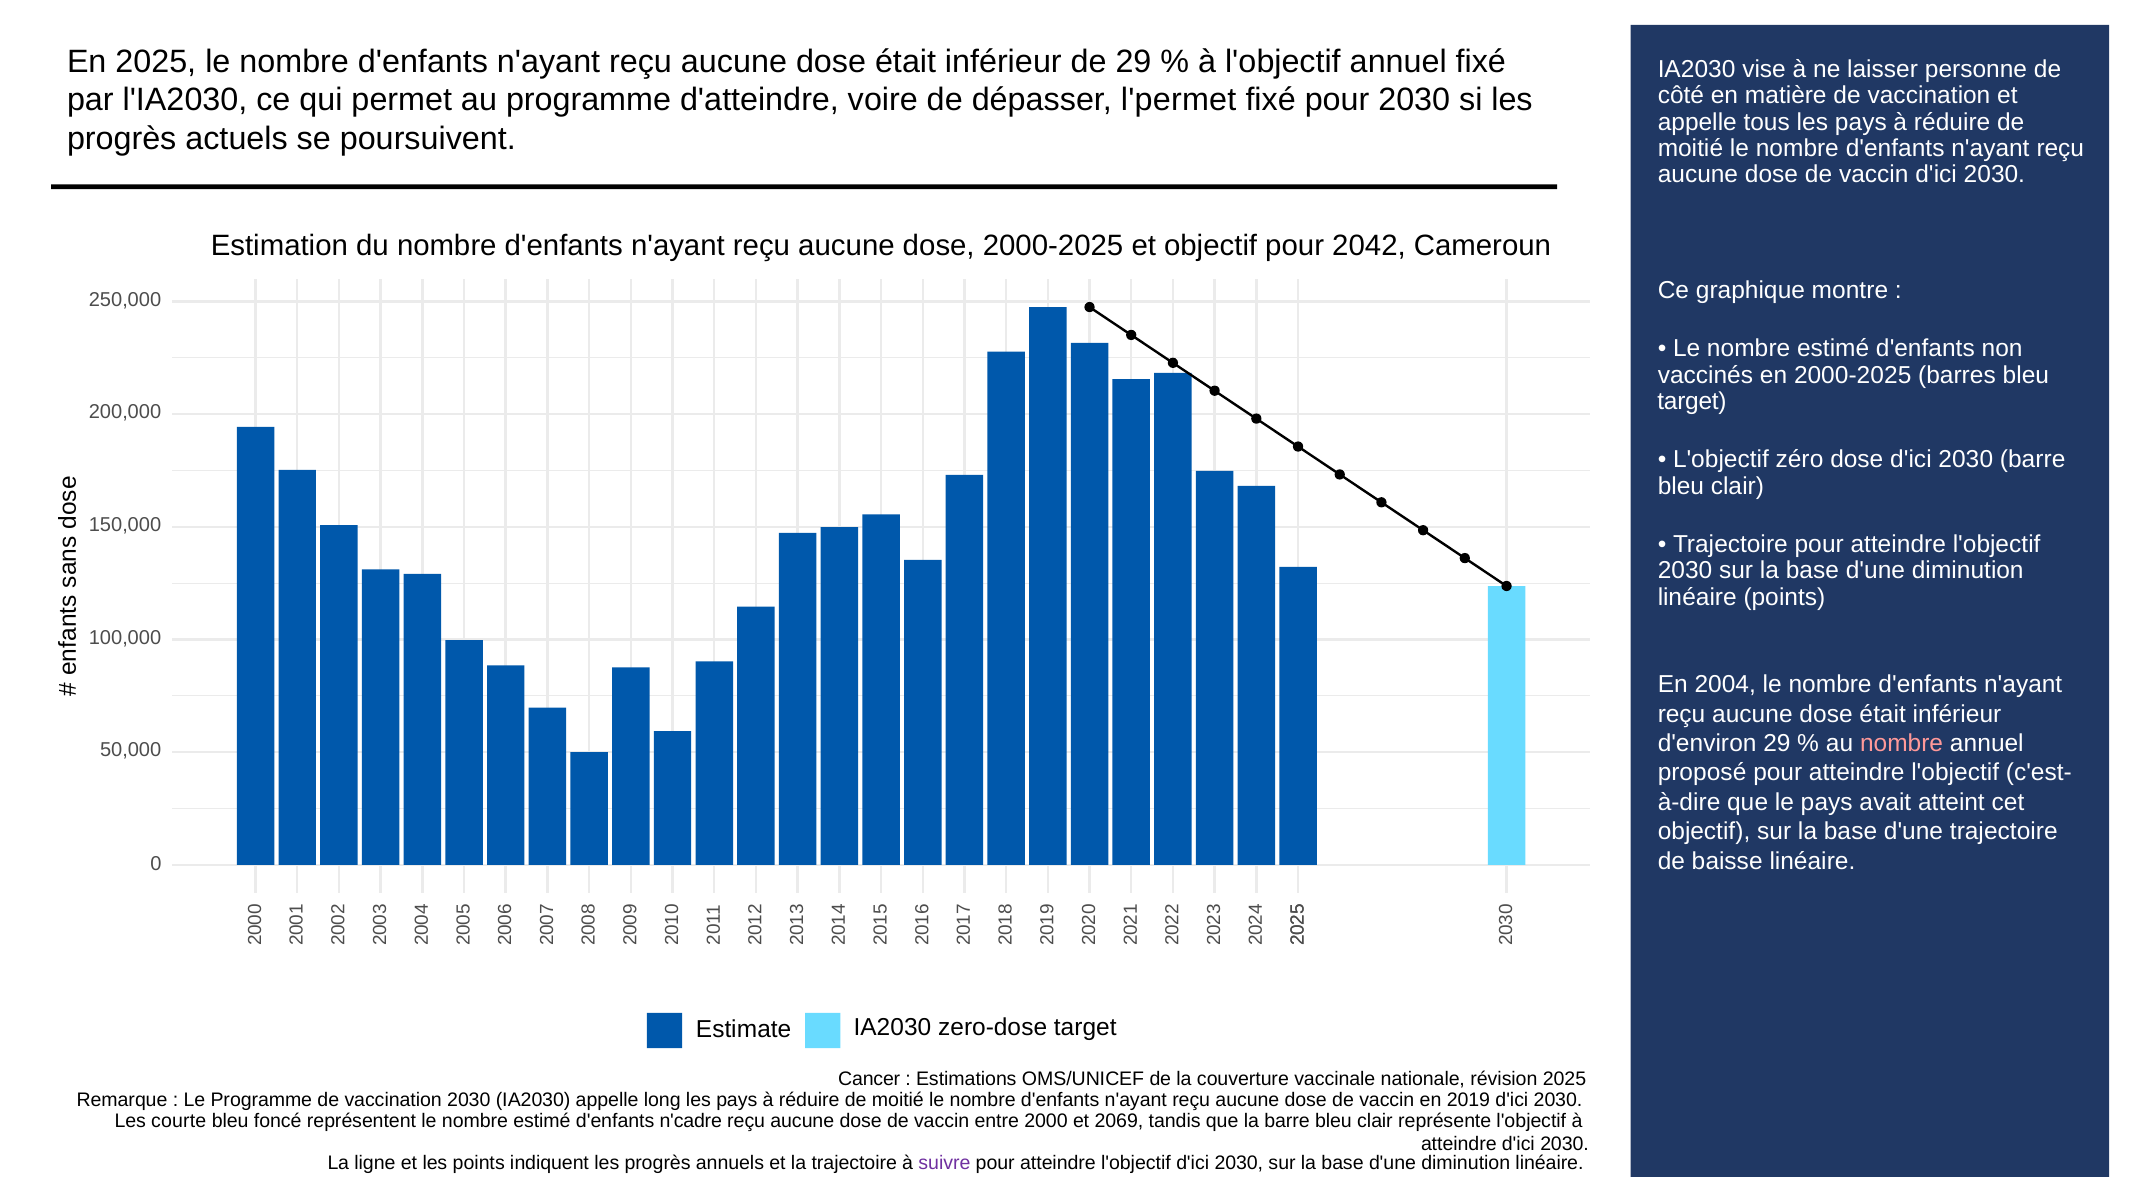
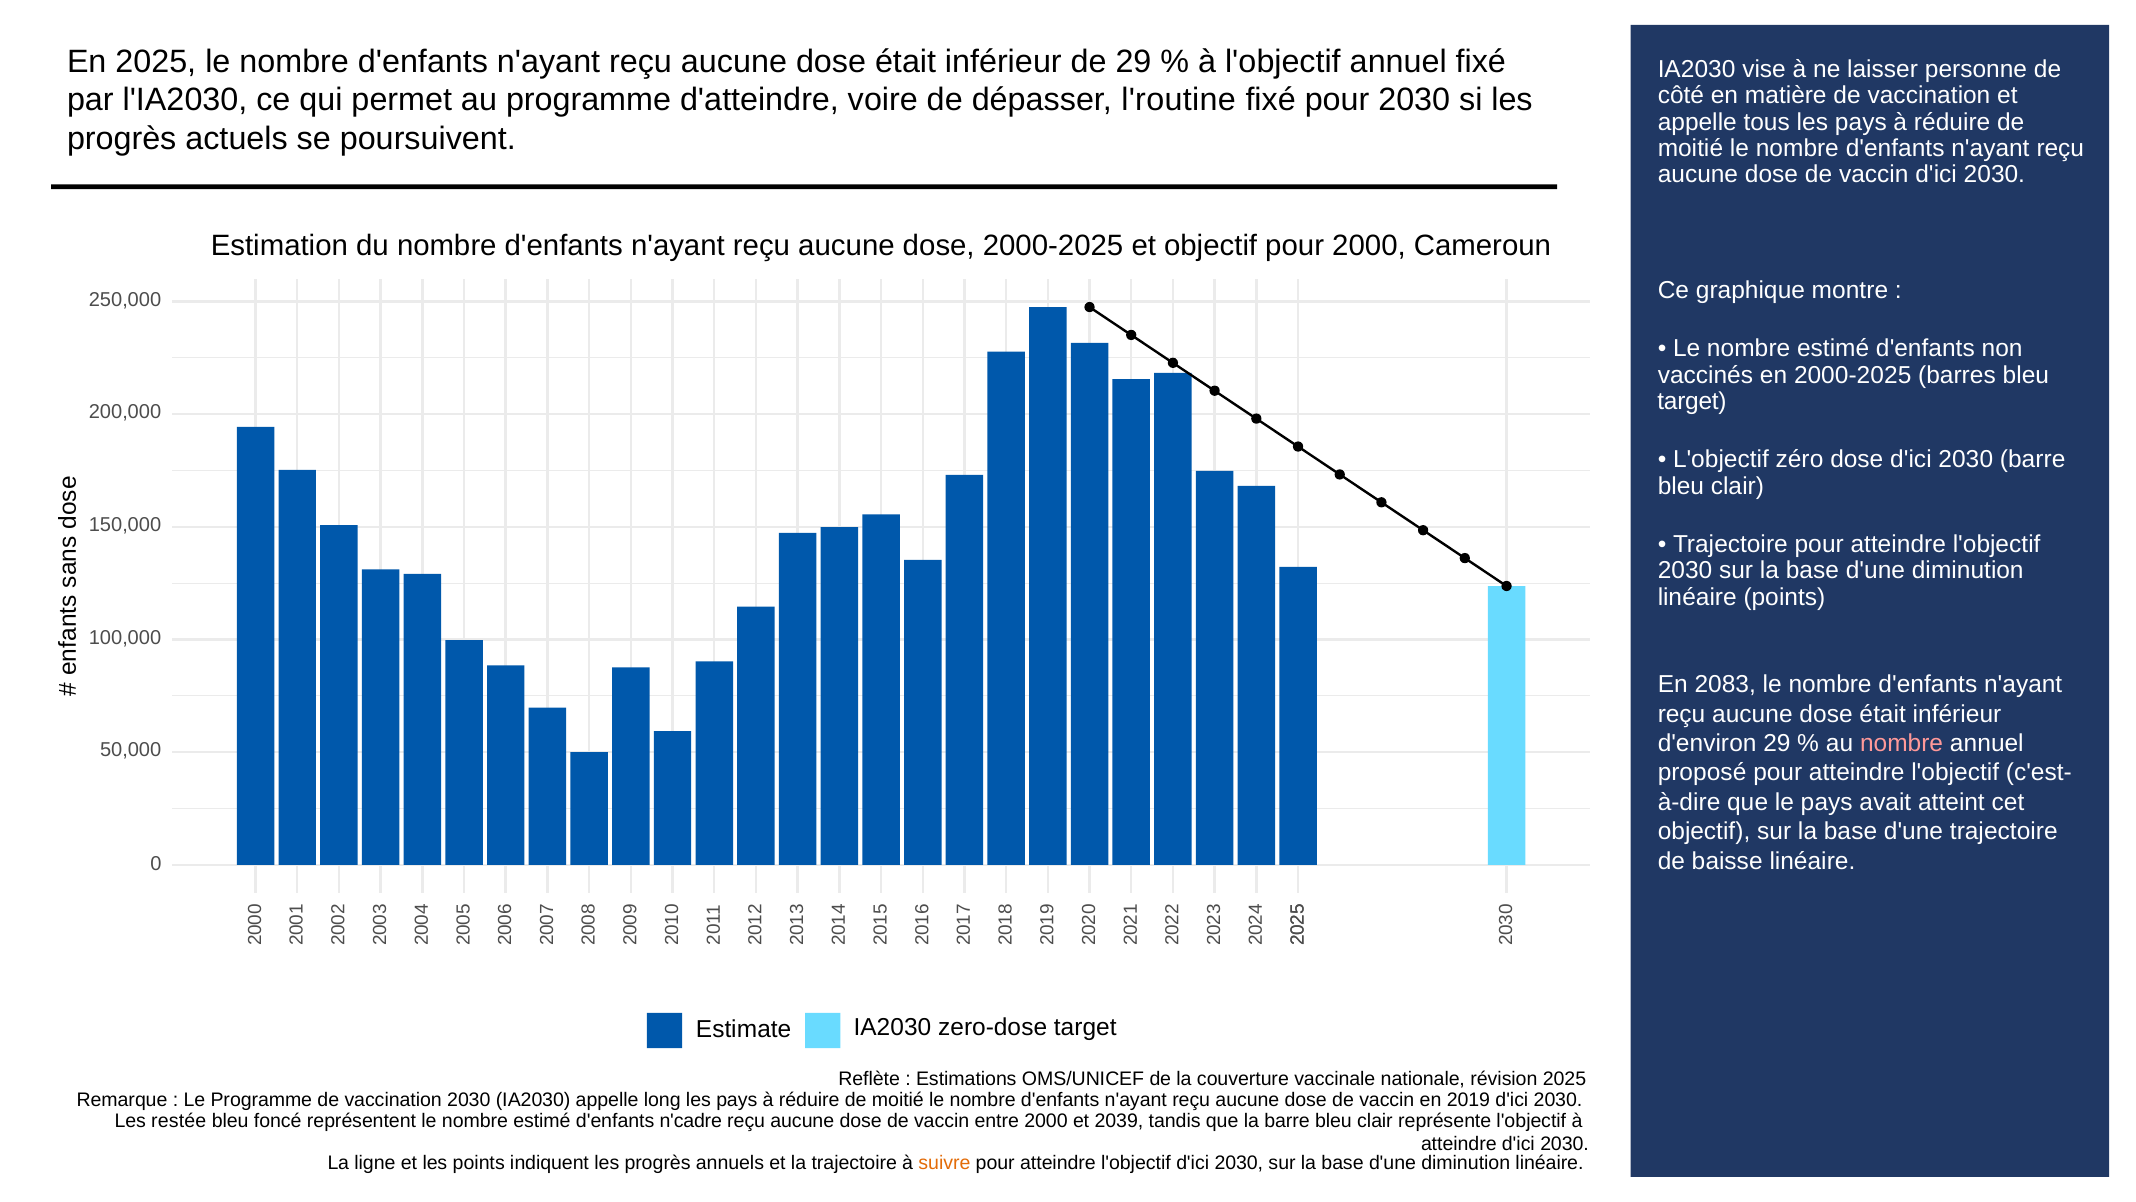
l'permet: l'permet -> l'routine (1179, 100)
pour 2042: 2042 -> 2000 (1369, 246)
2004: 2004 -> 2083 (1725, 684)
Cancer: Cancer -> Reflète (869, 1079)
courte: courte -> restée (179, 1120)
2069: 2069 -> 2039 (1119, 1120)
suivre colour: purple -> orange (944, 1163)
